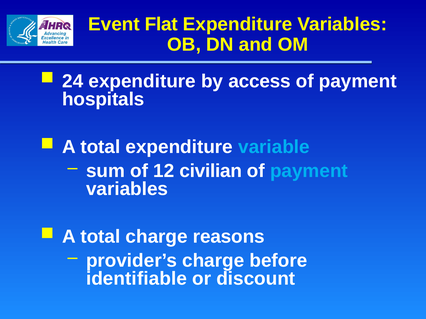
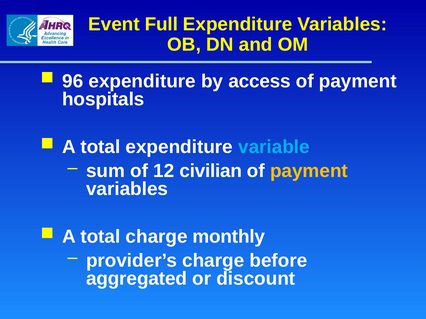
Flat: Flat -> Full (161, 24)
24: 24 -> 96 (73, 81)
payment colour: light blue -> yellow (309, 171)
reasons: reasons -> monthly (229, 237)
identifiable: identifiable -> aggregated (137, 279)
